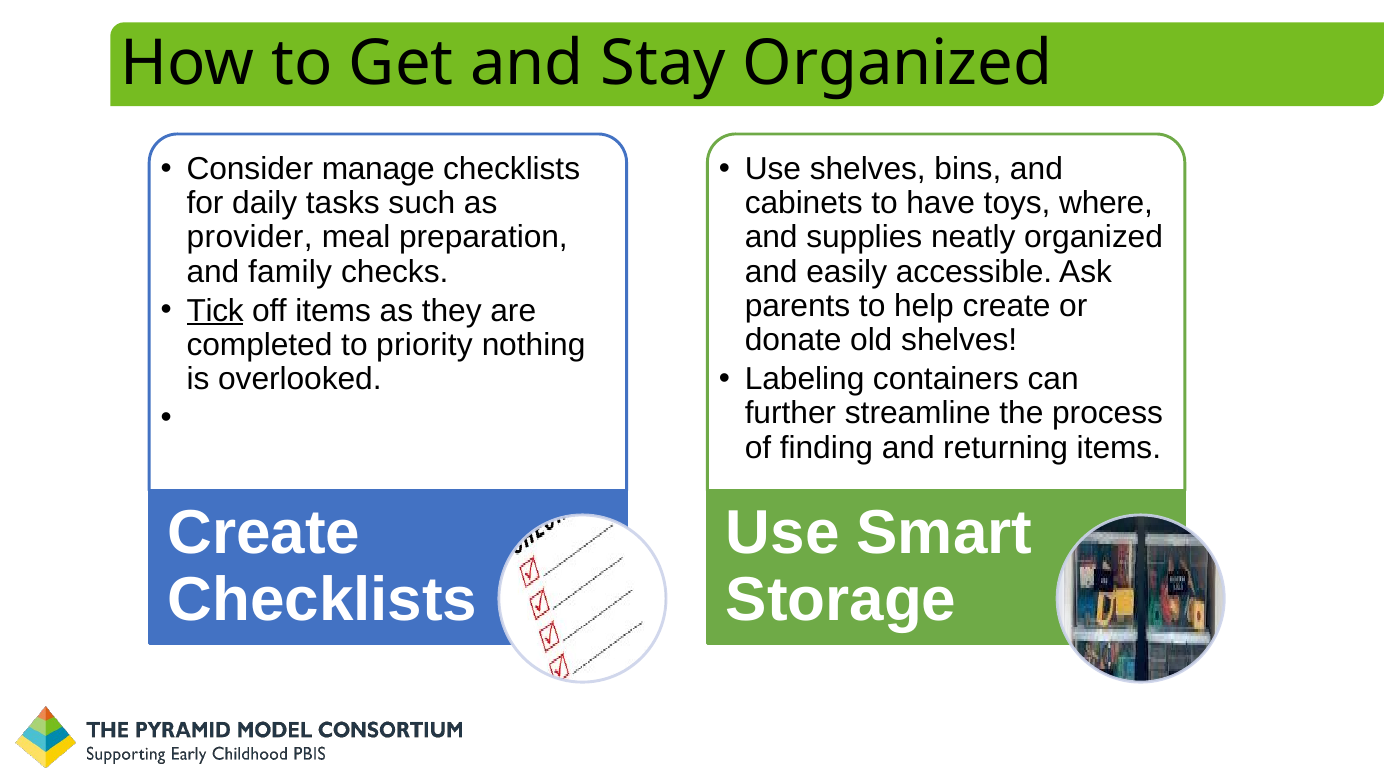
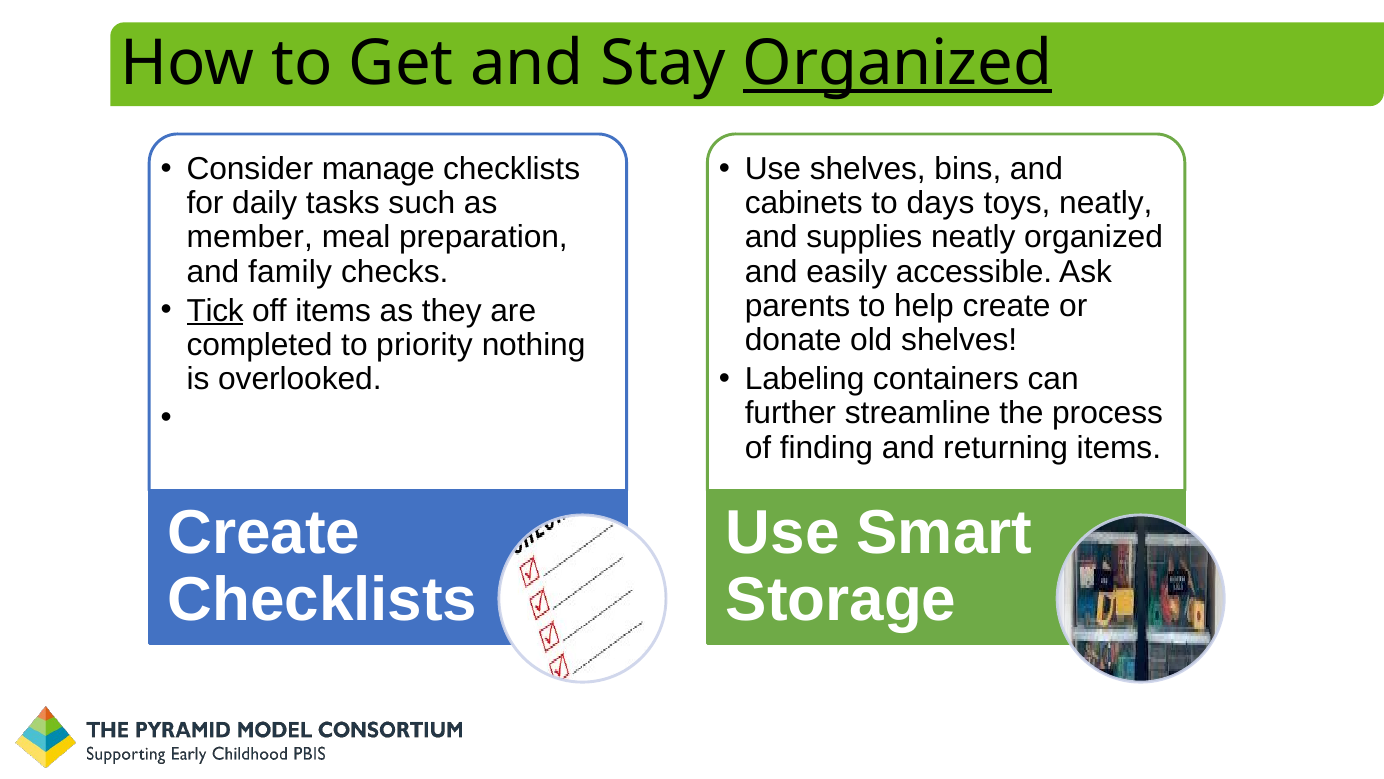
Organized underline: none -> present (897, 64)
have: have -> days (940, 203)
toys where: where -> neatly (1106, 203)
provider: provider -> member (250, 237)
